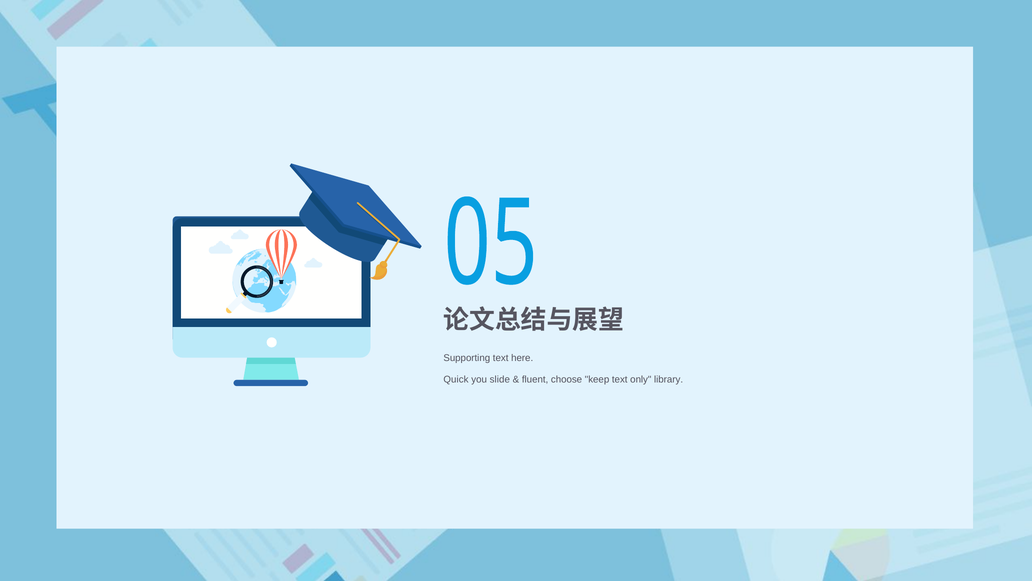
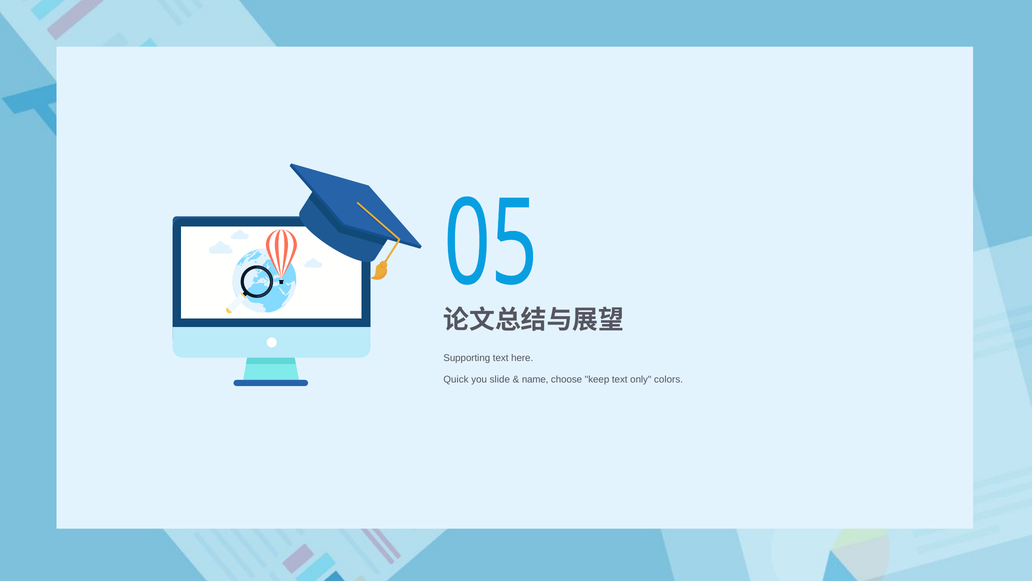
fluent: fluent -> name (535, 379)
library: library -> colors (669, 379)
